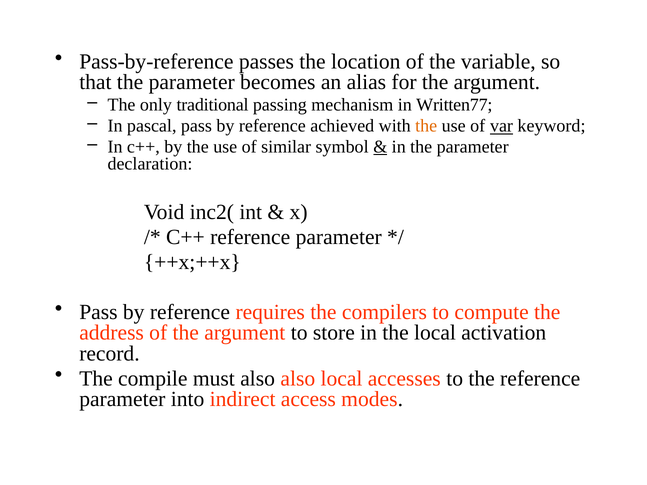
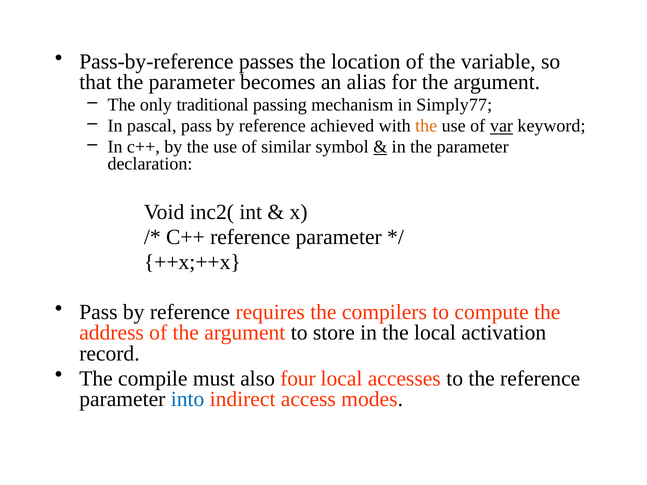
Written77: Written77 -> Simply77 (454, 105)
also also: also -> four (298, 379)
into colour: black -> blue (188, 399)
